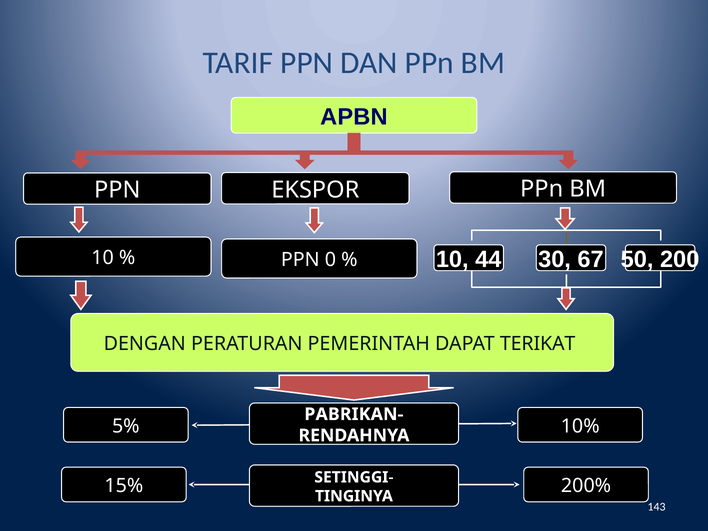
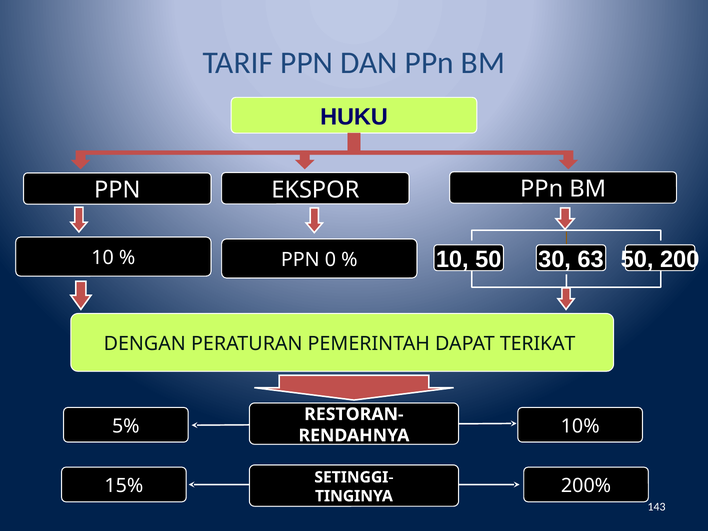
APBN: APBN -> HUKU (354, 117)
10 44: 44 -> 50 (488, 259)
67: 67 -> 63 (591, 259)
PABRIKAN-: PABRIKAN- -> RESTORAN- (354, 414)
